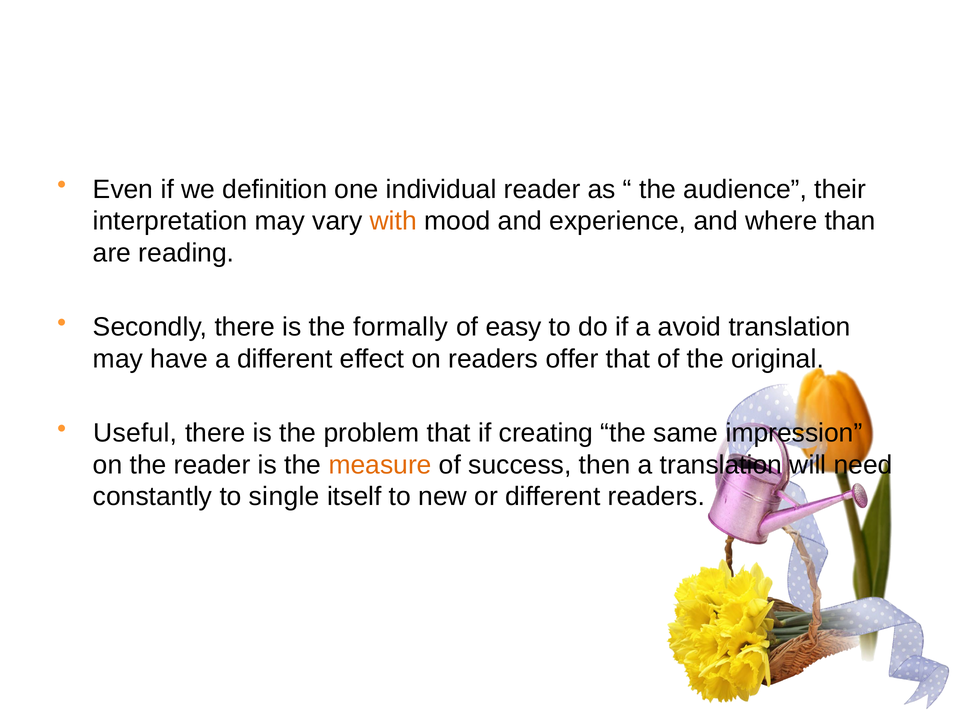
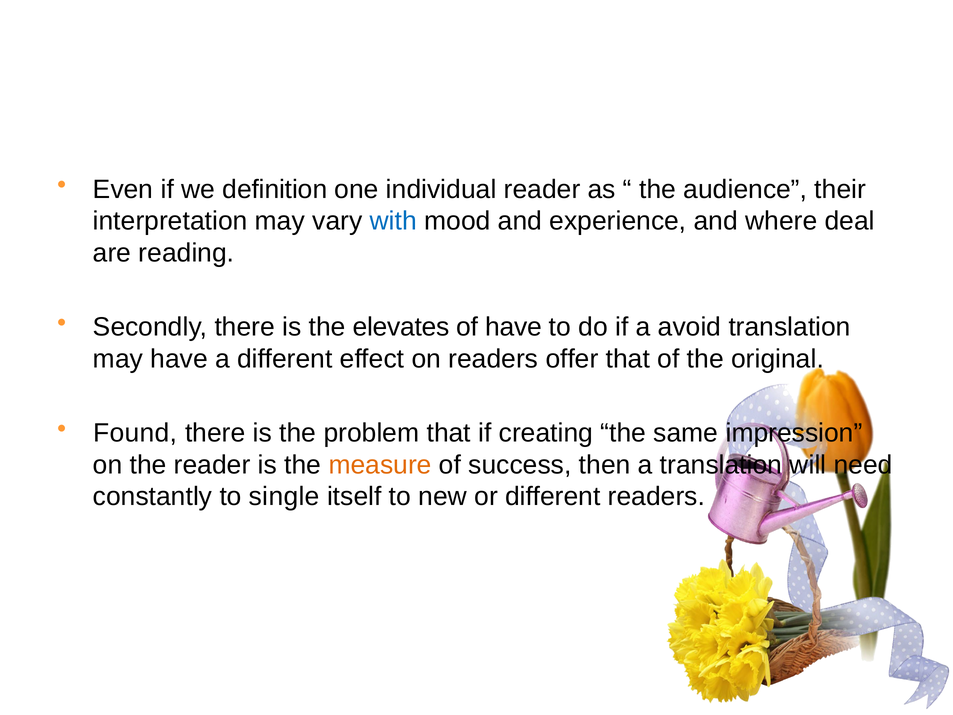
with colour: orange -> blue (393, 221)
than: than -> deal (850, 221)
formally: formally -> elevates (401, 327)
of easy: easy -> have (514, 327)
Useful: Useful -> Found (135, 433)
